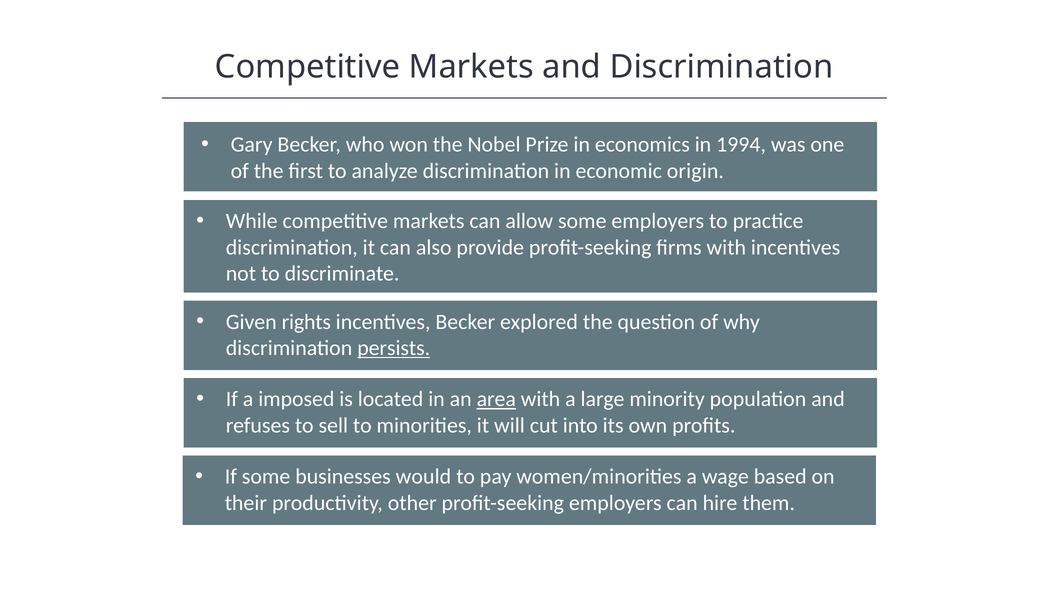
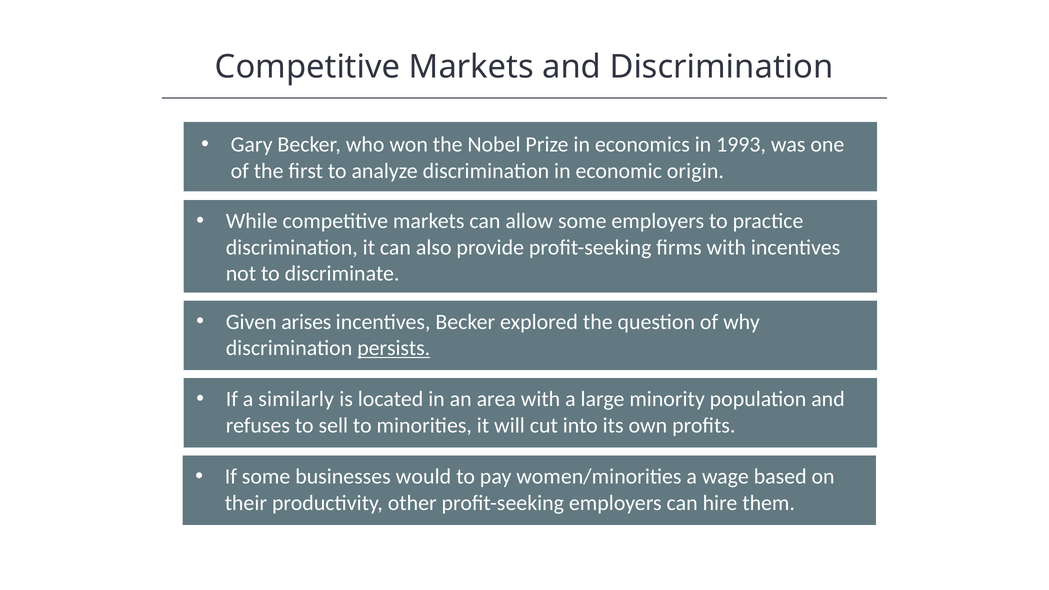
1994: 1994 -> 1993 (741, 145)
rights: rights -> arises (306, 322)
imposed: imposed -> similarly (296, 399)
area underline: present -> none (496, 399)
